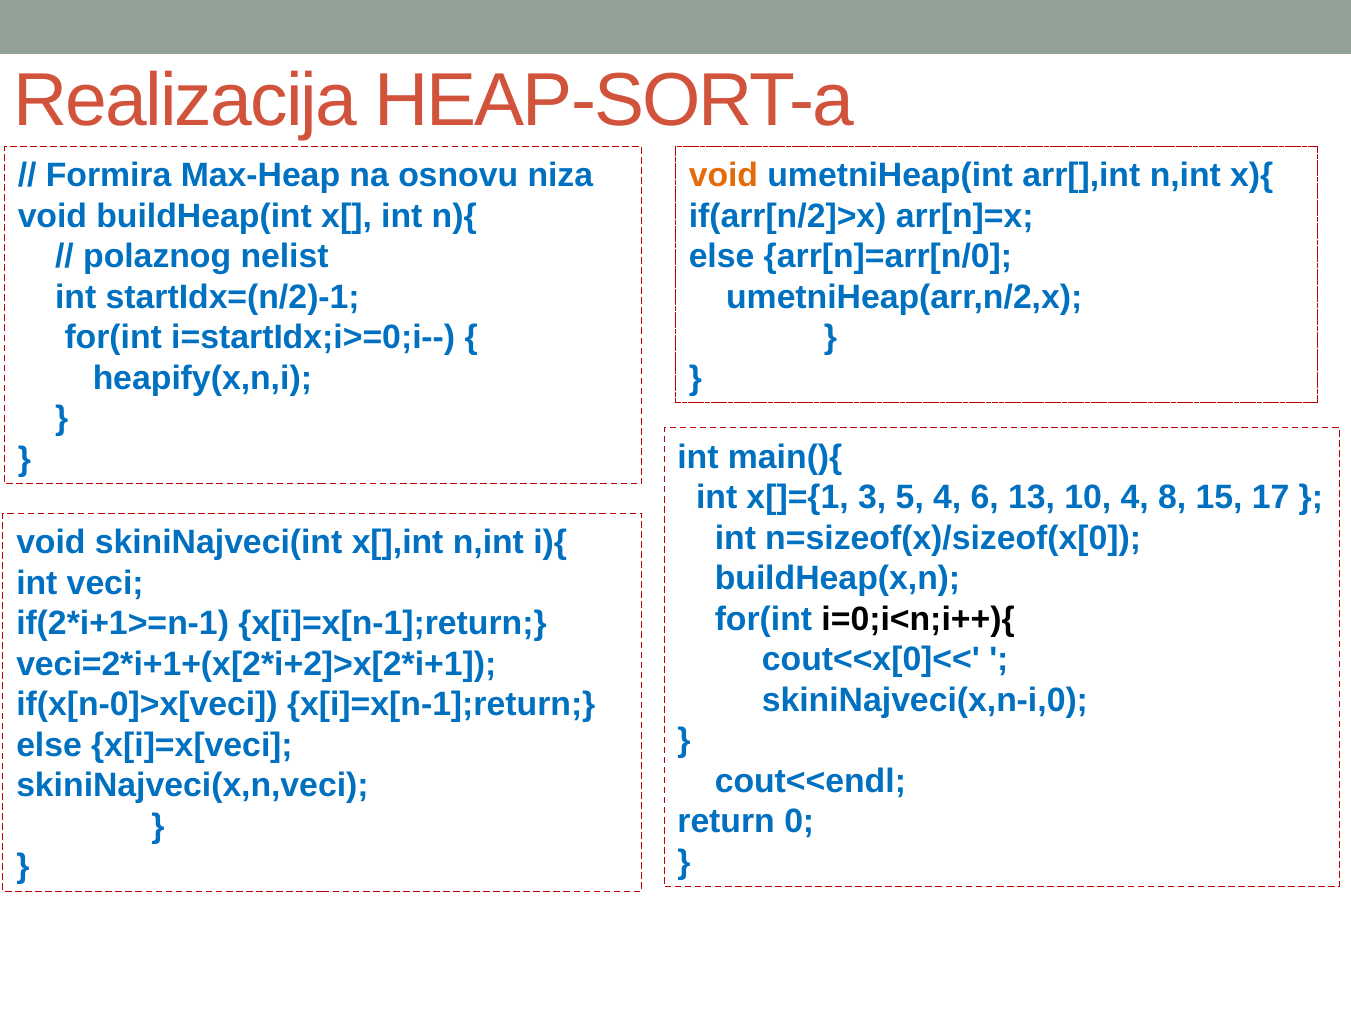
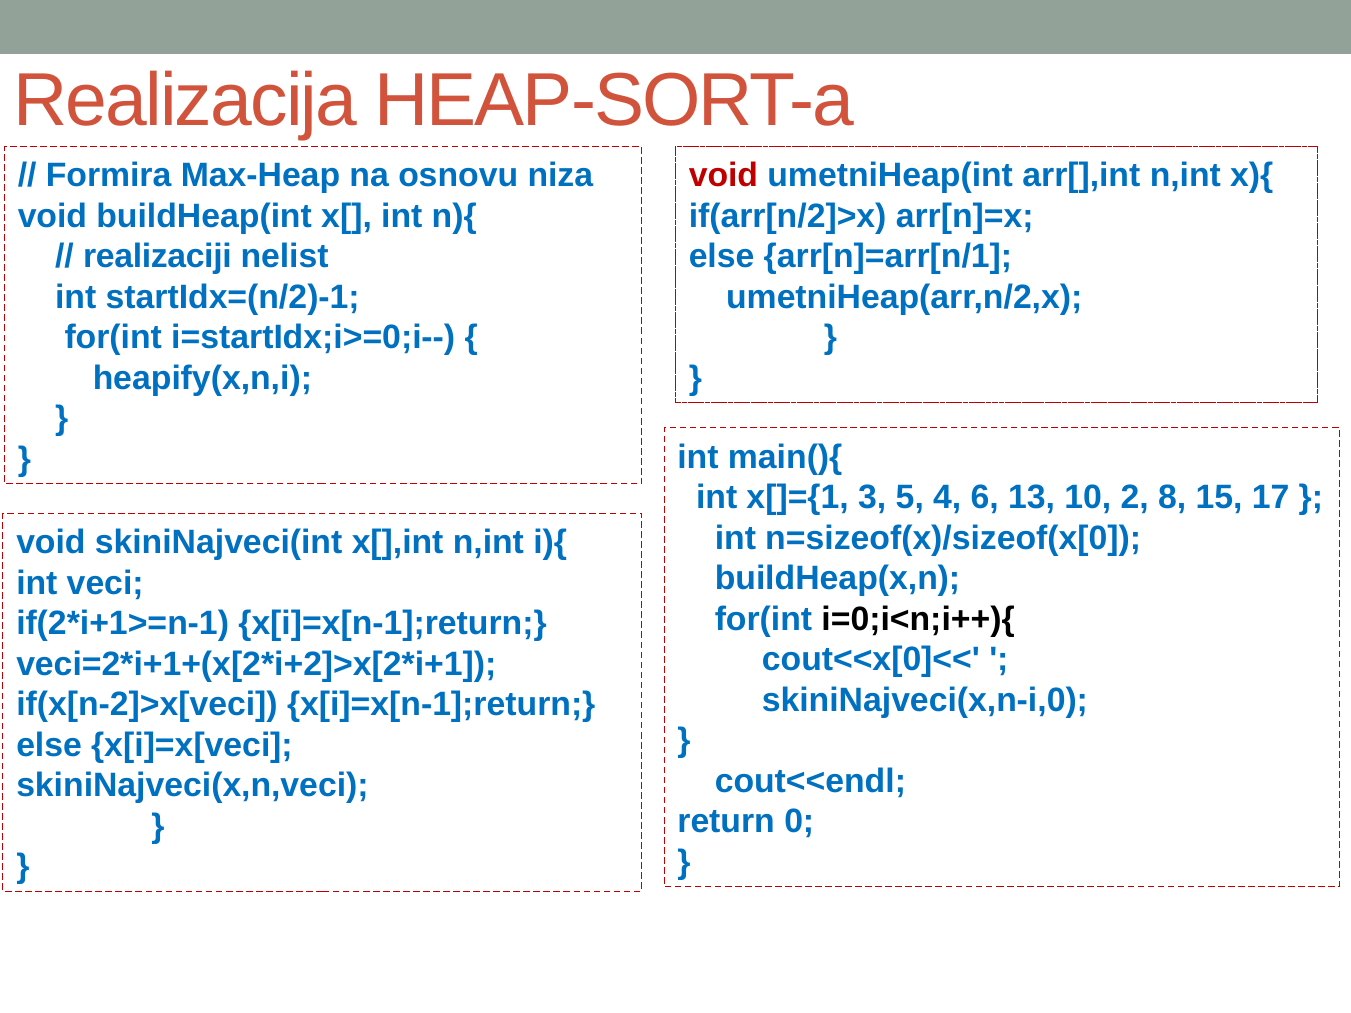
void colour: orange -> red (723, 176)
polaznog: polaznog -> realizaciji (157, 257)
arr[n]=arr[n/0: arr[n]=arr[n/0 -> arr[n]=arr[n/1 (888, 257)
10 4: 4 -> 2 (1135, 498)
if(x[n-0]>x[veci: if(x[n-0]>x[veci -> if(x[n-2]>x[veci (147, 705)
